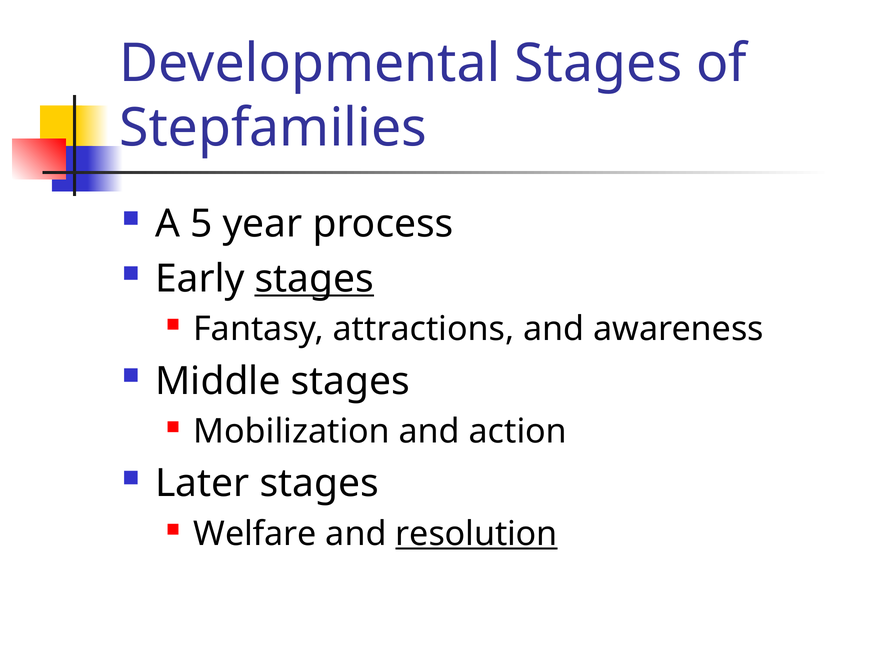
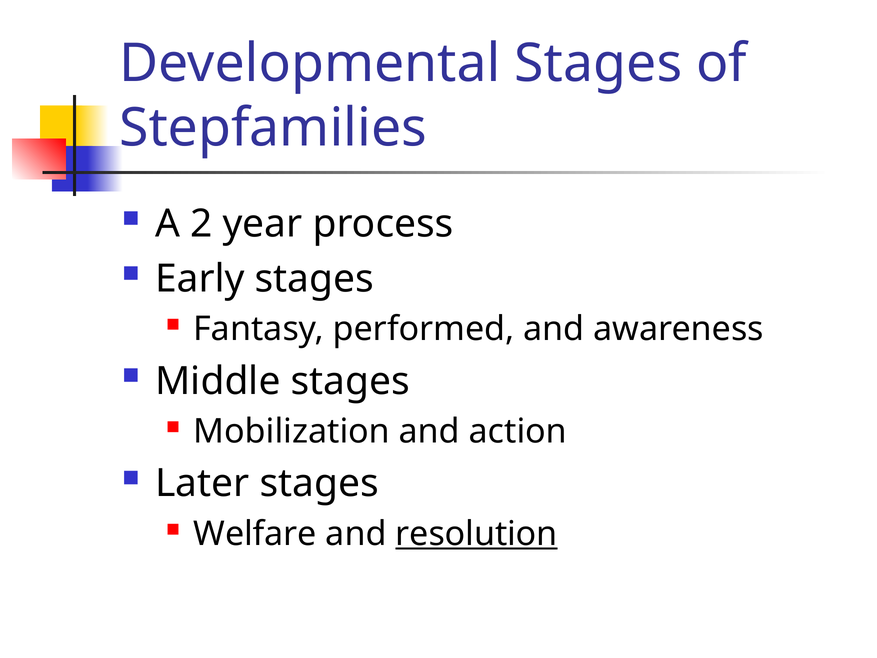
5: 5 -> 2 (201, 224)
stages underline: present -> none (314, 279)
attractions: attractions -> performed (424, 329)
